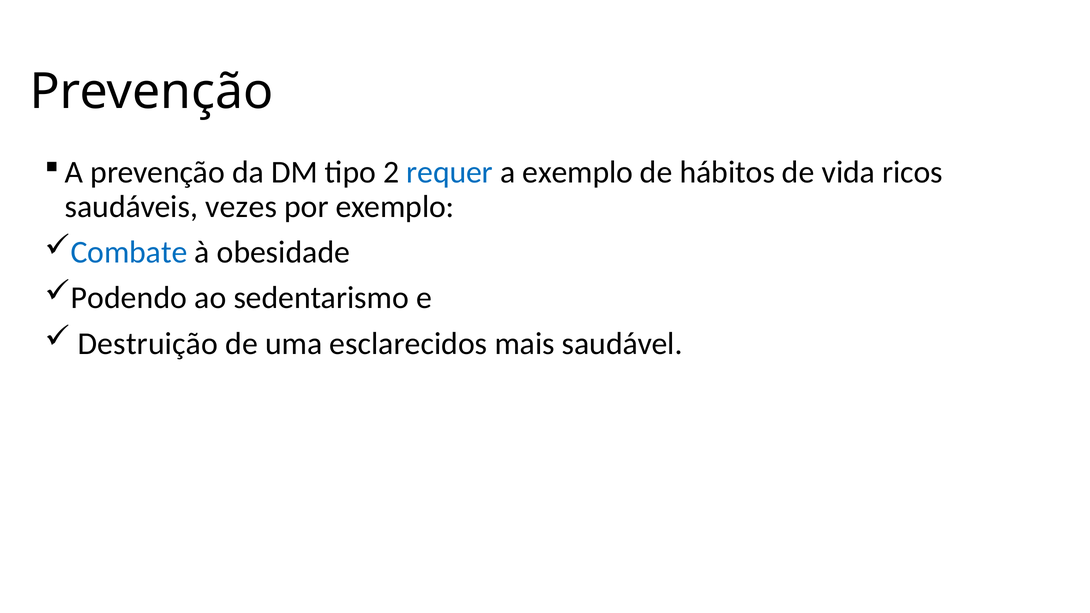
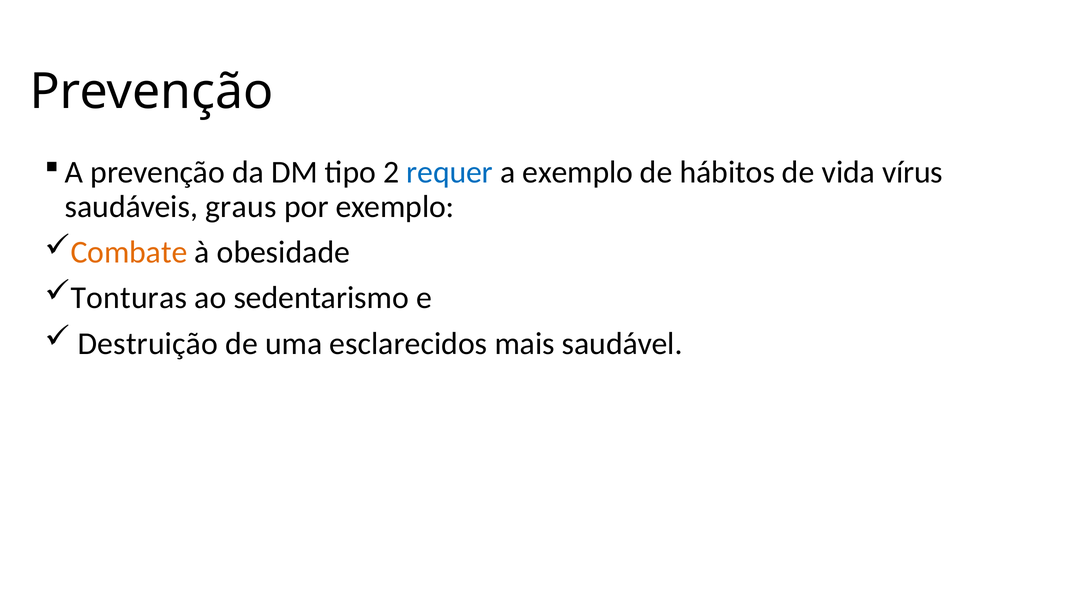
ricos: ricos -> vírus (913, 172)
vezes: vezes -> graus (241, 207)
Combate colour: blue -> orange (129, 252)
Podendo: Podendo -> Tonturas (129, 298)
